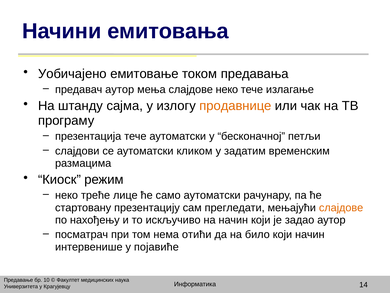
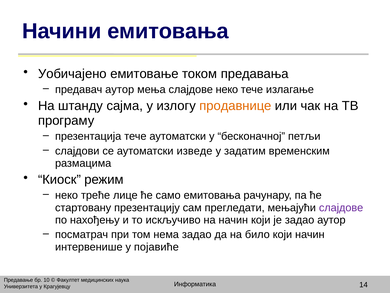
кликом: кликом -> изведе (195, 151)
само аутоматски: аутоматски -> емитовања (212, 195)
слајдове colour: orange -> purple (341, 207)
нема отићи: отићи -> задао (197, 234)
